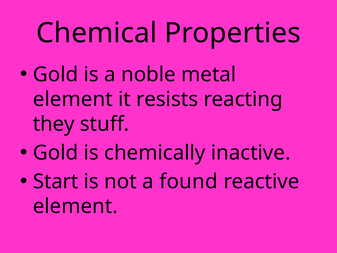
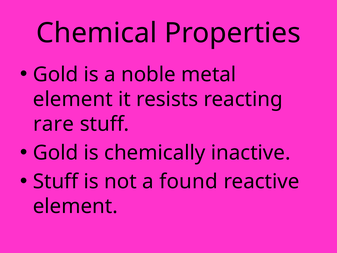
they: they -> rare (54, 124)
Start: Start -> Stuff (56, 182)
